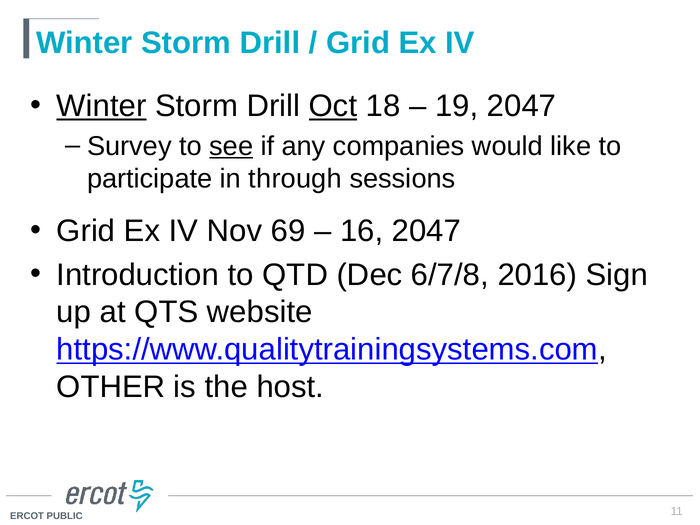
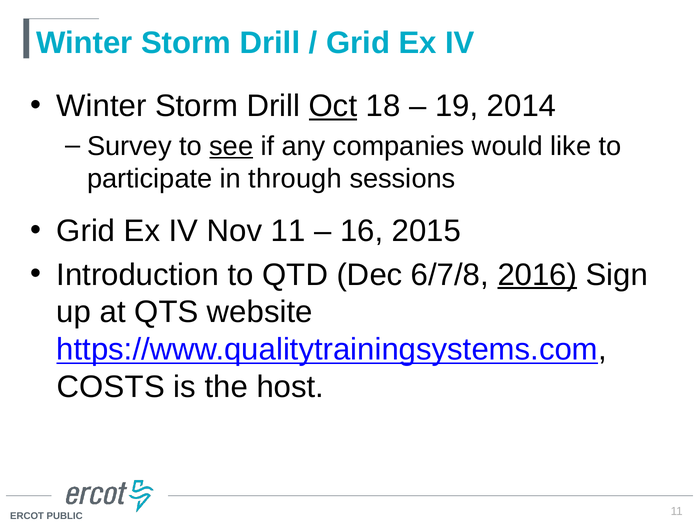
Winter underline: present -> none (101, 106)
19 2047: 2047 -> 2014 (522, 106)
Nov 69: 69 -> 11 (288, 231)
16 2047: 2047 -> 2015 (426, 231)
2016 underline: none -> present (537, 275)
OTHER: OTHER -> COSTS (111, 387)
